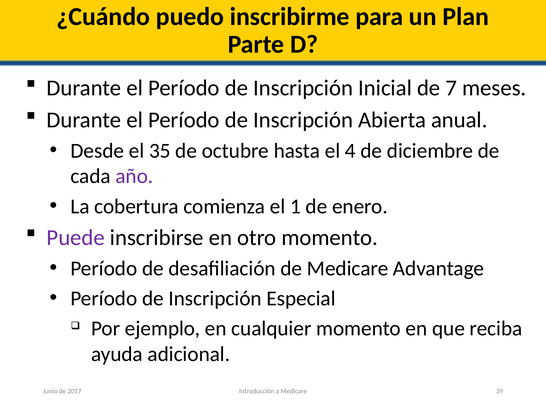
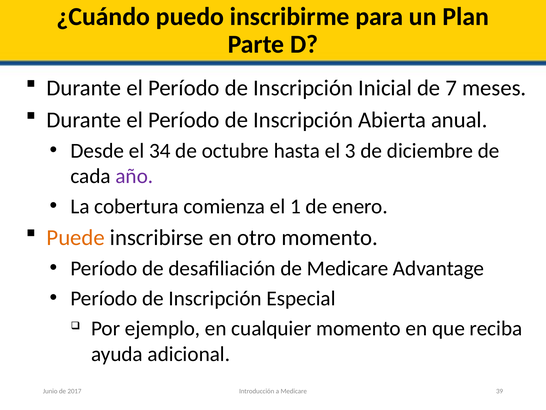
35: 35 -> 34 (160, 151)
4: 4 -> 3 (350, 151)
Puede colour: purple -> orange (76, 237)
